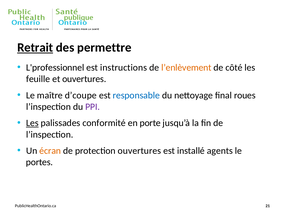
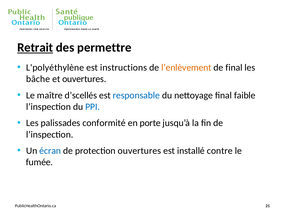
L'professionnel: L'professionnel -> L'polyéthylène (55, 68)
de côté: côté -> final (234, 68)
feuille: feuille -> bâche (38, 79)
d’coupe: d’coupe -> d’scellés (81, 95)
roues: roues -> faible (245, 95)
PPI colour: purple -> blue (93, 107)
Les underline: present -> none (32, 123)
écran colour: orange -> blue (50, 151)
agents: agents -> contre (220, 151)
portes: portes -> fumée (39, 162)
